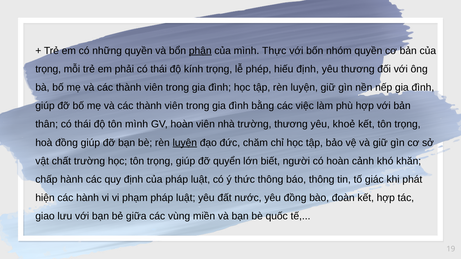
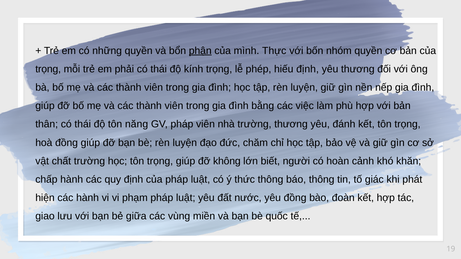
tôn mình: mình -> năng (137, 124)
GV hoàn: hoàn -> pháp (182, 124)
khoẻ: khoẻ -> đánh (344, 124)
luyện underline: present -> none (185, 143)
quyển: quyển -> không (227, 161)
